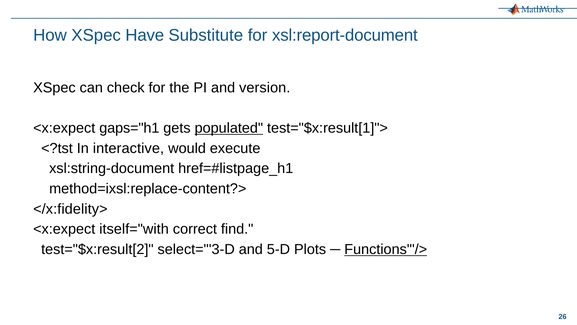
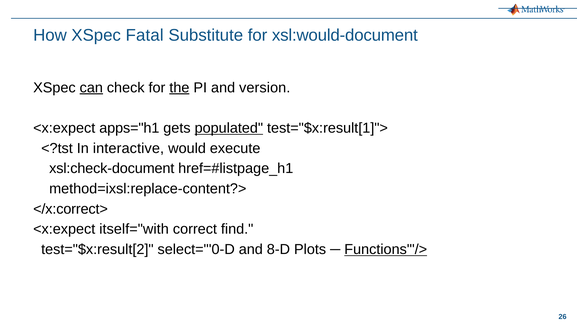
Have: Have -> Fatal (145, 35)
xsl:report-document: xsl:report-document -> xsl:would-document (345, 35)
can underline: none -> present (91, 88)
the underline: none -> present (179, 88)
gaps="h1: gaps="h1 -> apps="h1 (129, 128)
xsl:string-document: xsl:string-document -> xsl:check-document (112, 168)
</x:fidelity>: </x:fidelity> -> </x:correct> (71, 209)
select="'3-D: select="'3-D -> select="'0-D (196, 249)
5-D: 5-D -> 8-D (278, 249)
